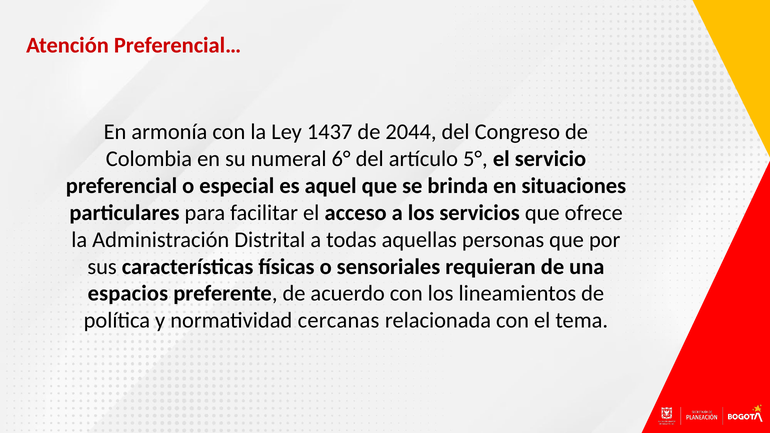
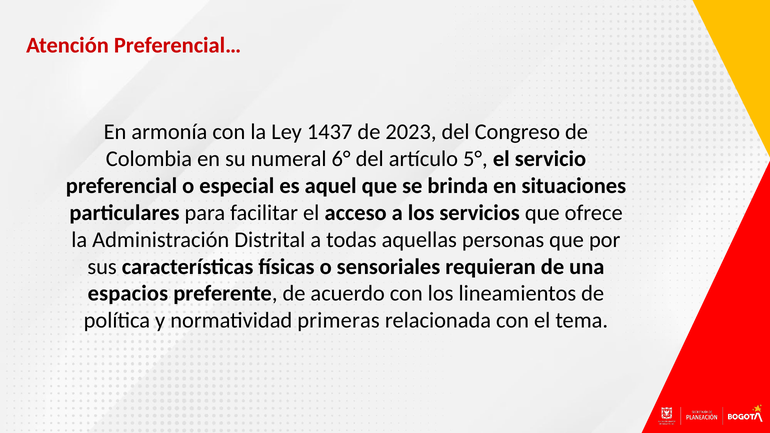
2044: 2044 -> 2023 (411, 132)
cercanas: cercanas -> primeras (339, 321)
